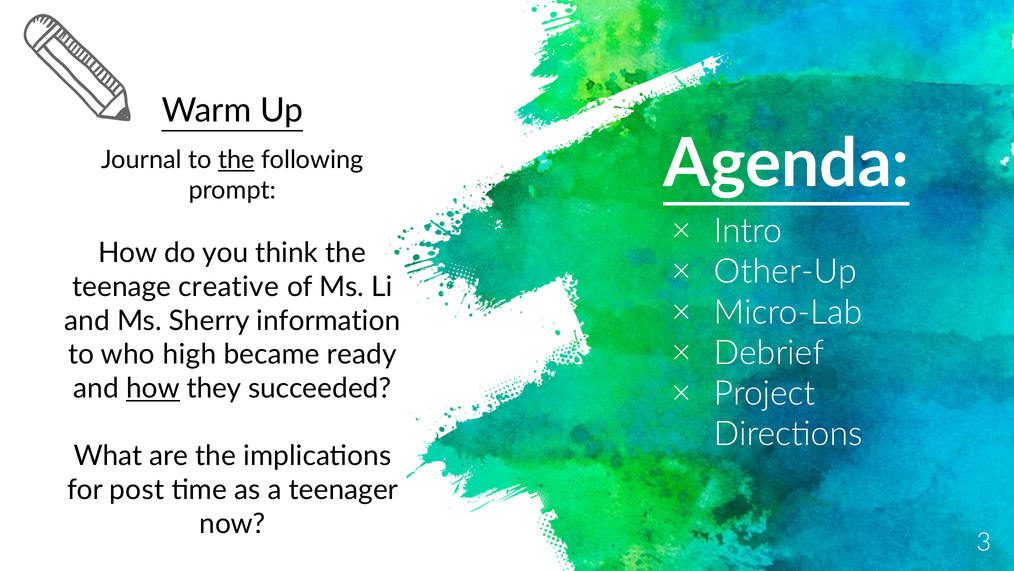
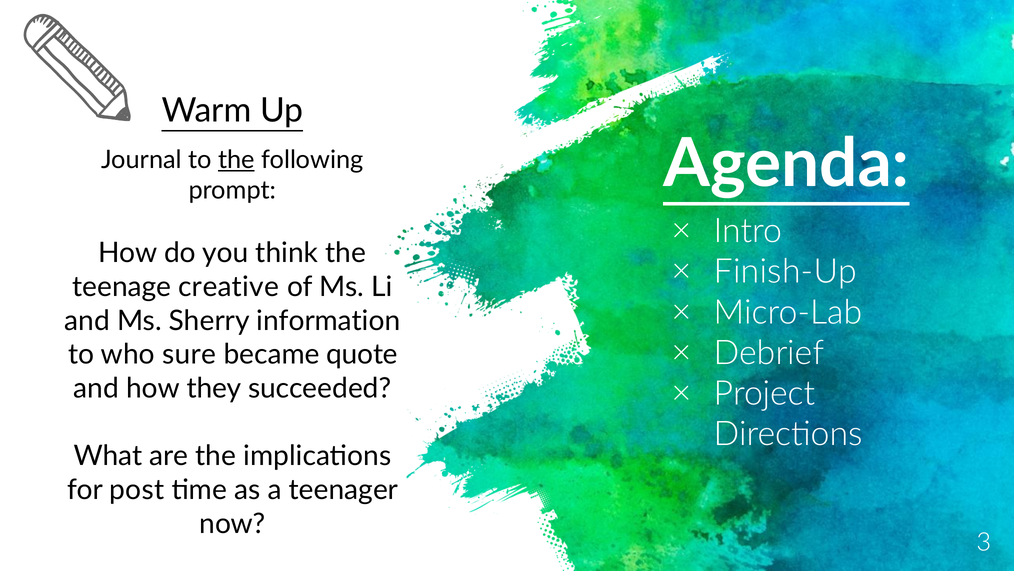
Other-Up: Other-Up -> Finish-Up (785, 271)
high: high -> sure (189, 354)
ready: ready -> quote (362, 354)
how underline: present -> none (153, 388)
